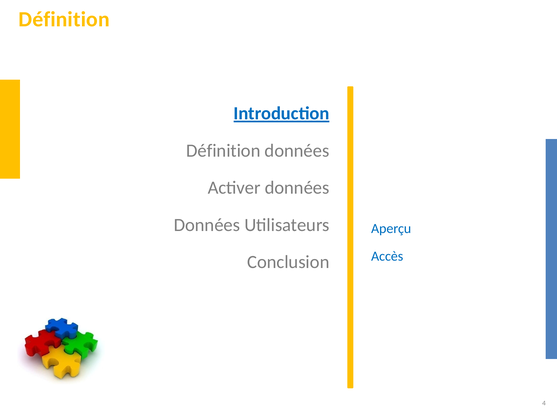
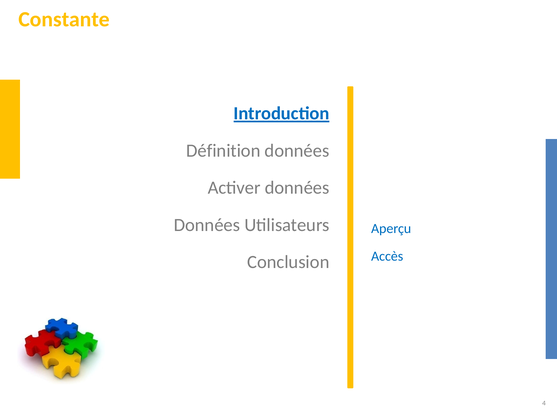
Définition: Définition -> Constante (64, 19)
